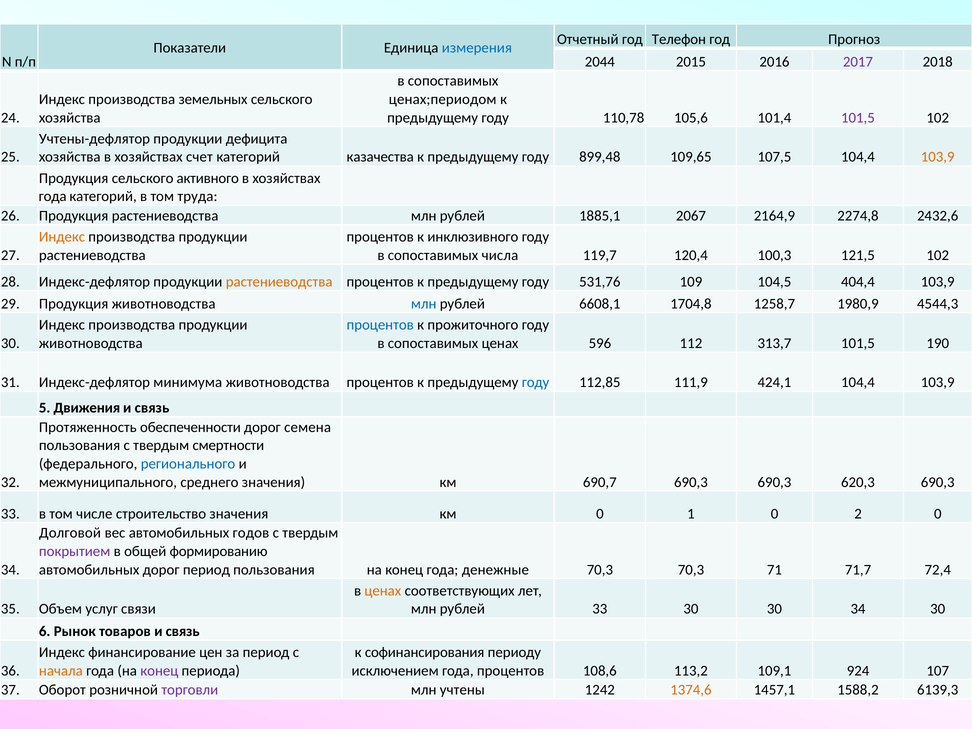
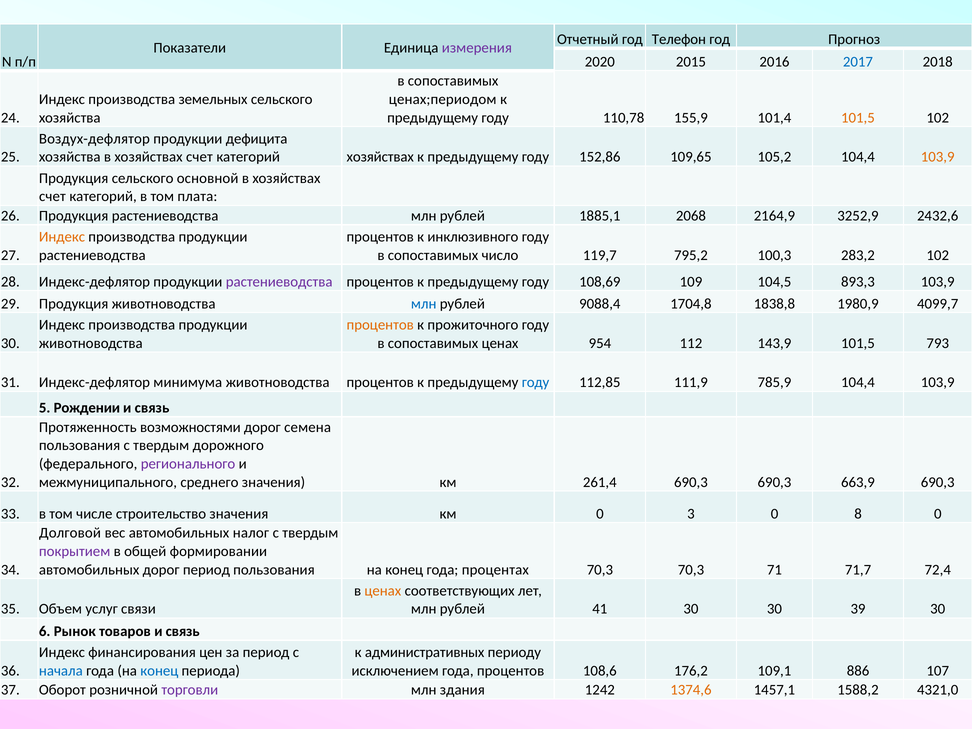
измерения colour: blue -> purple (477, 48)
2044: 2044 -> 2020 (600, 62)
2017 colour: purple -> blue (858, 62)
105,6: 105,6 -> 155,9 (691, 118)
101,5 colour: purple -> orange (858, 118)
Учтены-дефлятор: Учтены-дефлятор -> Воздух-дефлятор (94, 139)
категорий казачества: казачества -> хозяйствах (380, 157)
899,48: 899,48 -> 152,86 (600, 157)
107,5: 107,5 -> 105,2 (774, 157)
активного: активного -> основной (208, 178)
года: года -> счет (52, 196)
труда: труда -> плата (197, 196)
2067: 2067 -> 2068 (691, 216)
2274,8: 2274,8 -> 3252,9 (858, 216)
числа: числа -> число (500, 255)
120,4: 120,4 -> 795,2 (691, 255)
121,5: 121,5 -> 283,2 (858, 255)
растениеводства colour: orange -> purple (279, 282)
531,76: 531,76 -> 108,69 (600, 282)
404,4: 404,4 -> 893,3 (858, 282)
6608,1: 6608,1 -> 9088,4 (600, 304)
1258,7: 1258,7 -> 1838,8 (774, 304)
4544,3: 4544,3 -> 4099,7 (938, 304)
процентов colour: blue -> orange (380, 325)
596: 596 -> 954 (600, 343)
313,7: 313,7 -> 143,9 (774, 343)
190: 190 -> 793 (938, 343)
424,1: 424,1 -> 785,9 (774, 383)
Движения: Движения -> Рождении (87, 408)
обеспеченности: обеспеченности -> возможностями (190, 427)
смертности: смертности -> дорожного (228, 446)
регионального colour: blue -> purple (188, 464)
690,7: 690,7 -> 261,4 (600, 482)
620,3: 620,3 -> 663,9 (858, 482)
1: 1 -> 3 (691, 514)
2: 2 -> 8 (858, 514)
годов: годов -> налог (251, 533)
формированию: формированию -> формировании (218, 551)
денежные: денежные -> процентах (495, 570)
рублей 33: 33 -> 41 (600, 609)
30 34: 34 -> 39 (858, 609)
финансирование: финансирование -> финансирования (142, 652)
софинансирования: софинансирования -> административных (425, 652)
начала colour: orange -> blue (61, 671)
конец colour: purple -> blue (159, 671)
113,2: 113,2 -> 176,2 (691, 671)
924: 924 -> 886 (858, 671)
учтены: учтены -> здания (462, 690)
6139,3: 6139,3 -> 4321,0 (938, 690)
